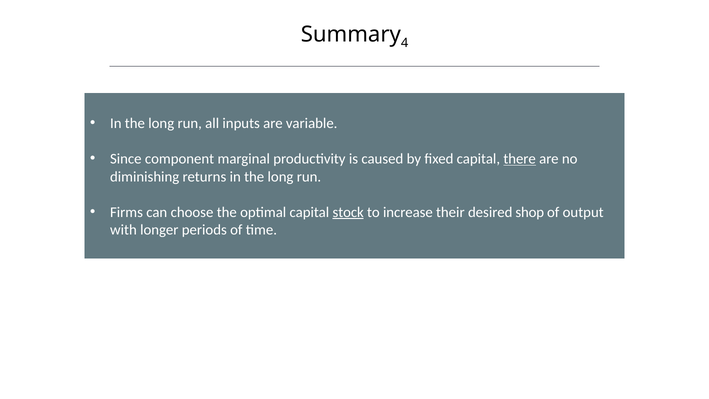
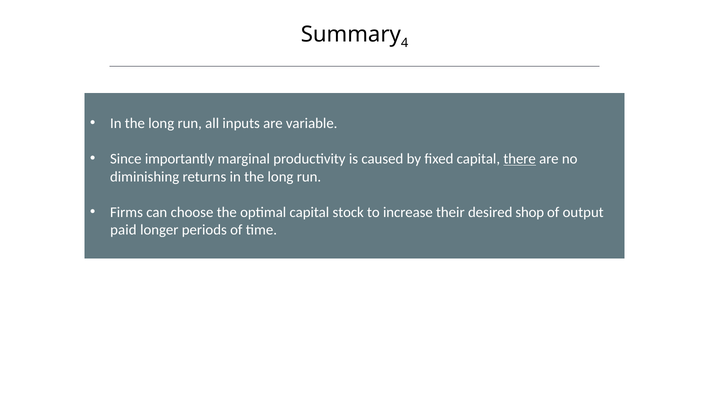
component: component -> importantly (180, 159)
stock underline: present -> none (348, 212)
with: with -> paid (123, 230)
